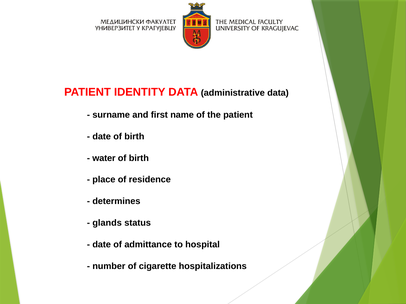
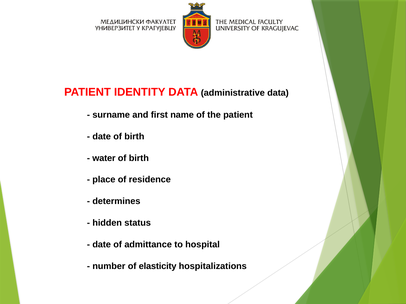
glands: glands -> hidden (107, 223)
cigarette: cigarette -> elasticity (158, 267)
